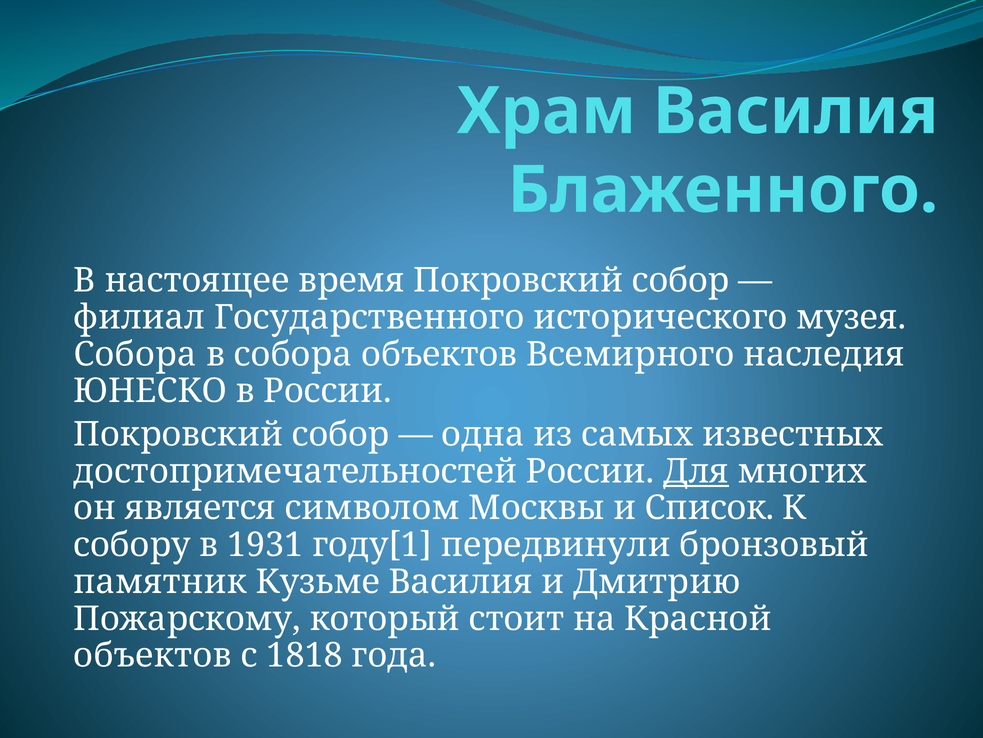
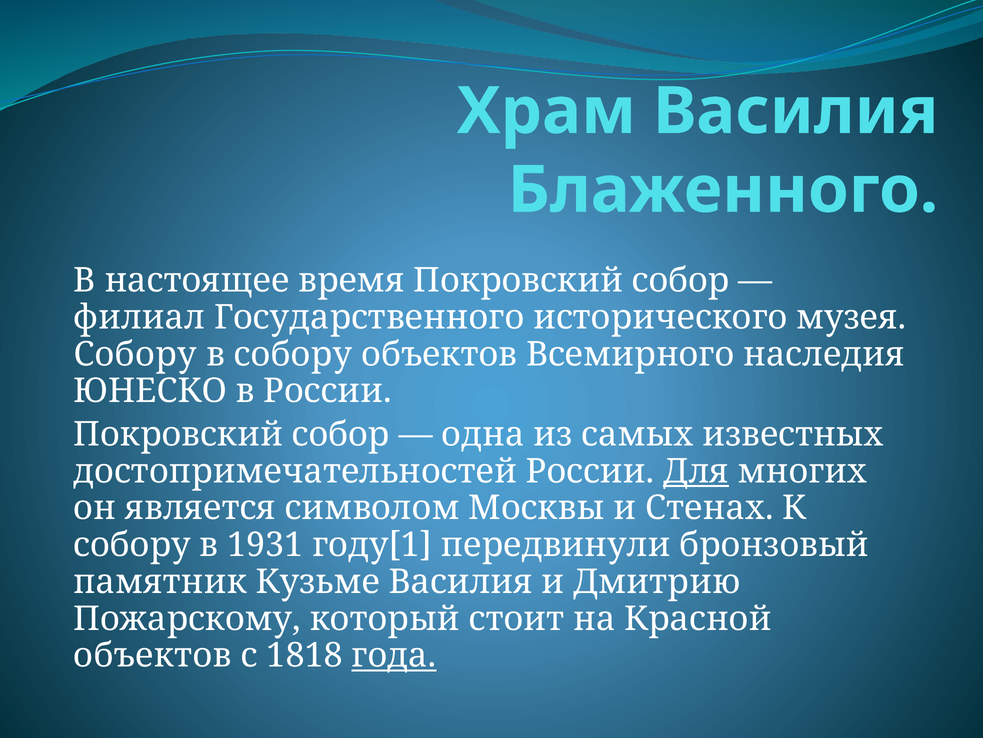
Собора: Собора -> Собору (135, 354)
в собора: собора -> собору (293, 354)
Список: Список -> Стенах (709, 508)
года underline: none -> present (394, 655)
